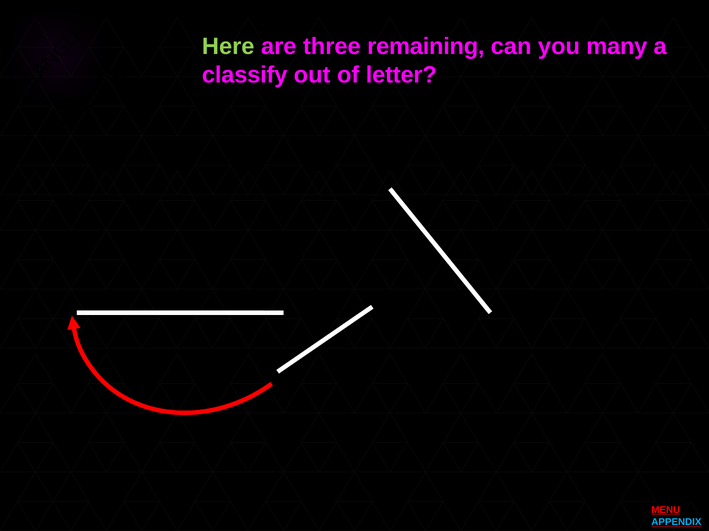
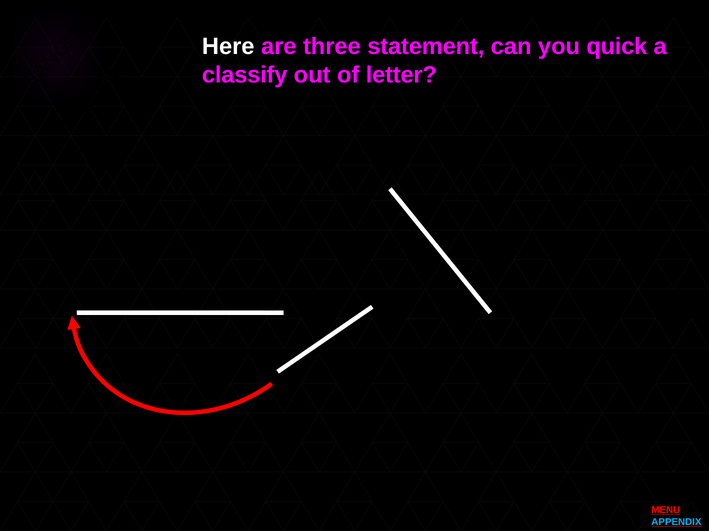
Here colour: light green -> white (228, 47)
remaining: remaining -> statement (426, 47)
many: many -> quick (617, 47)
